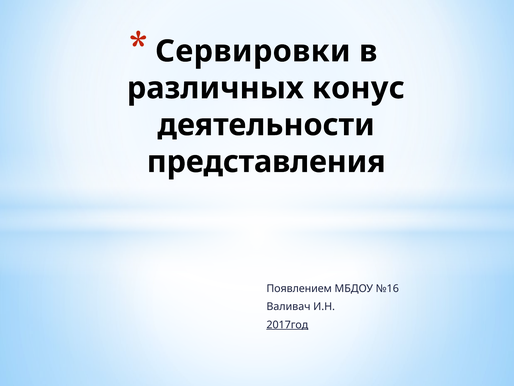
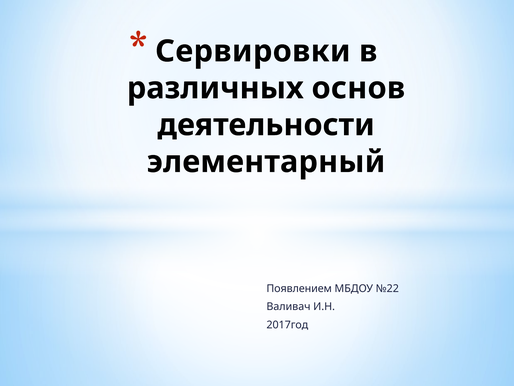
конус: конус -> основ (358, 88)
представления: представления -> элементарный (266, 162)
№16: №16 -> №22 (387, 288)
2017год underline: present -> none (287, 324)
